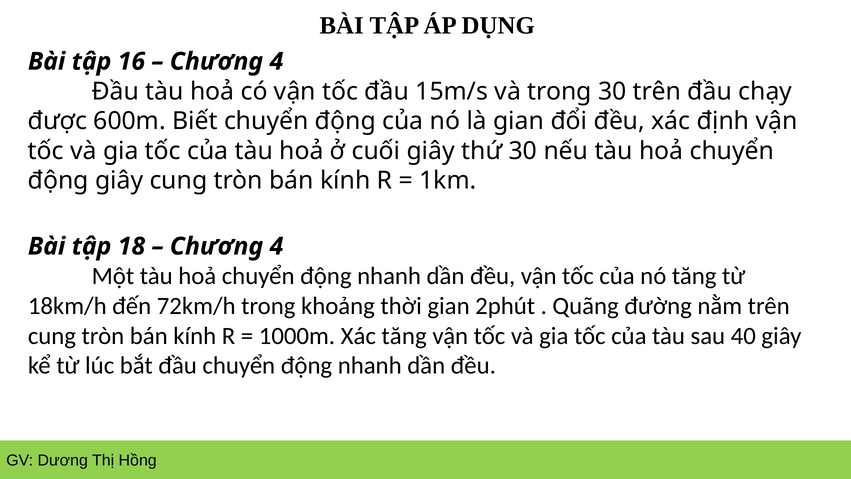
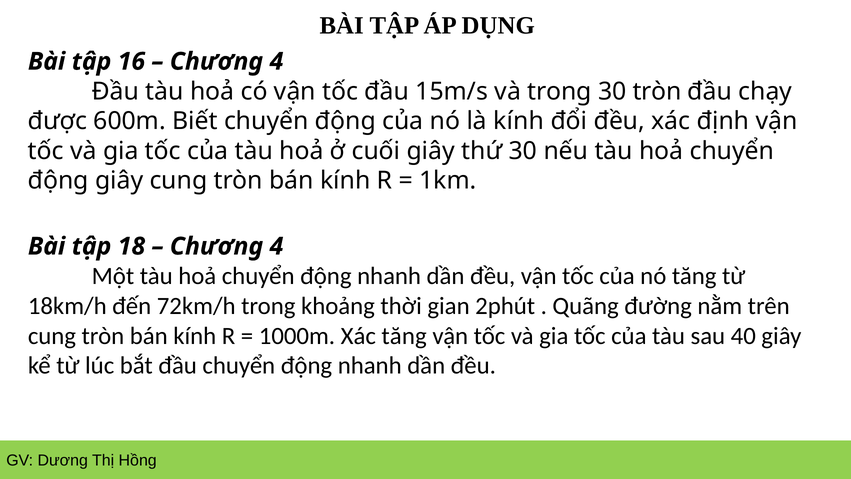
30 trên: trên -> tròn (657, 91)
là gian: gian -> kính (519, 121)
